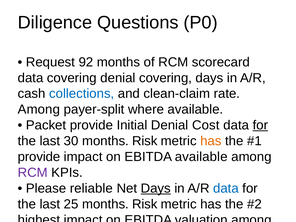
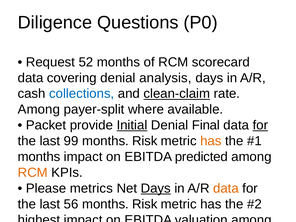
92: 92 -> 52 (86, 62)
denial covering: covering -> analysis (165, 78)
clean-claim underline: none -> present (177, 94)
Initial underline: none -> present (132, 125)
Denial Cost: Cost -> Final (206, 125)
30: 30 -> 99 (71, 141)
provide: provide -> months (39, 157)
EBITDA available: available -> predicted (201, 157)
RCM colour: purple -> orange (33, 173)
reliable: reliable -> metrics (91, 188)
data colour: blue -> orange (226, 188)
25: 25 -> 56 (71, 204)
